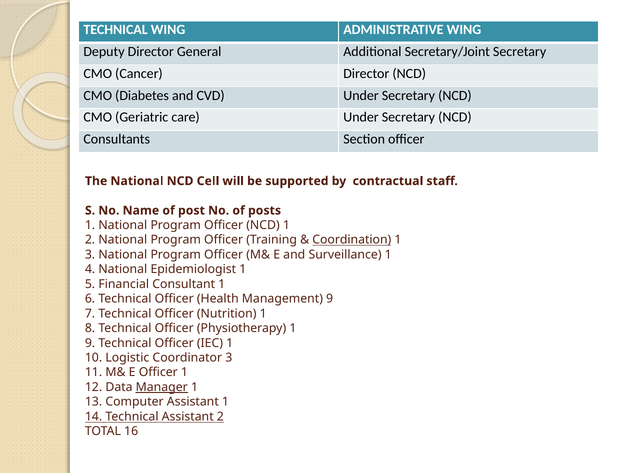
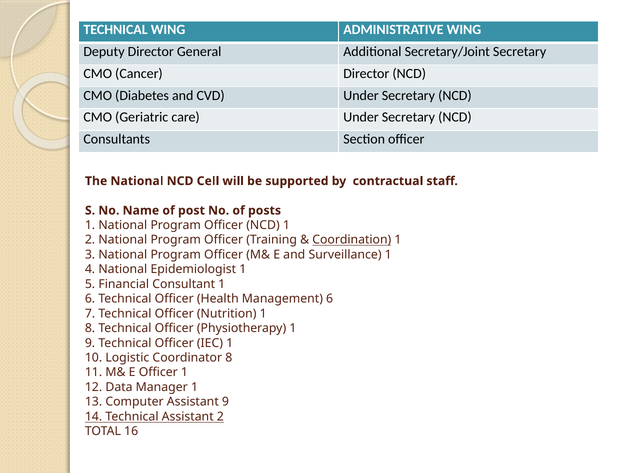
Management 9: 9 -> 6 (330, 299)
Coordinator 3: 3 -> 8 (229, 357)
Manager underline: present -> none (162, 387)
Assistant 1: 1 -> 9 (225, 401)
